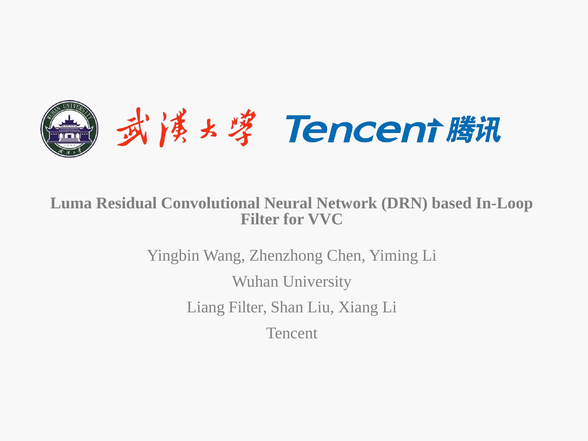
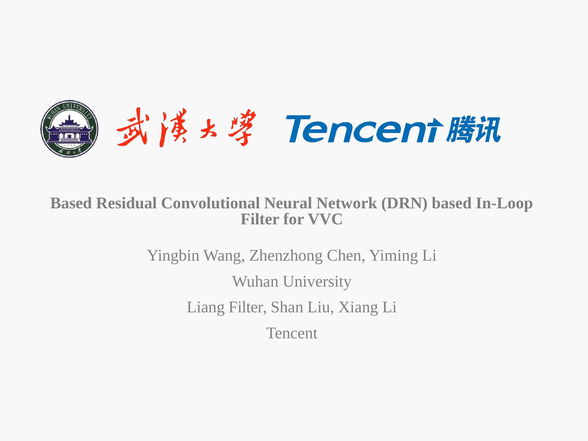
Luma: Luma -> Based (71, 203)
